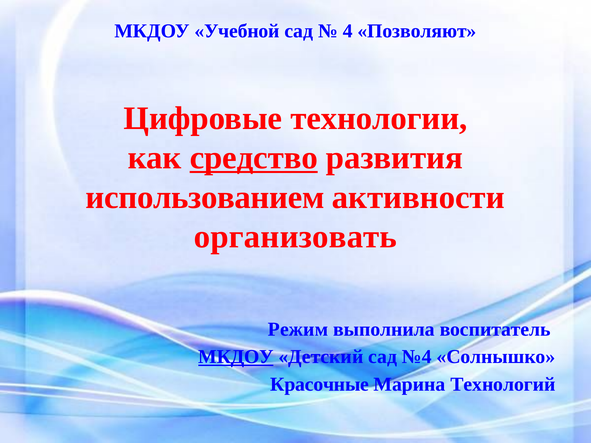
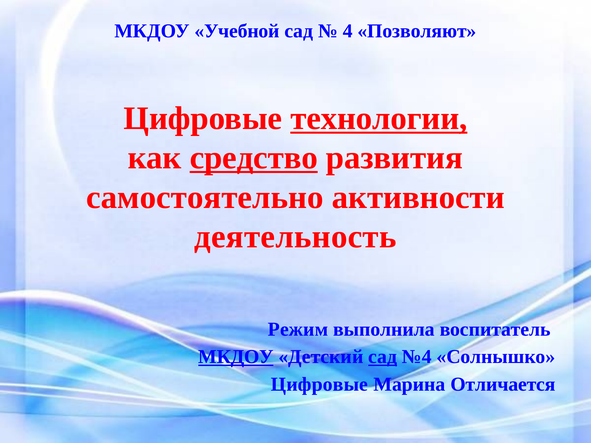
технологии underline: none -> present (379, 119)
использованием: использованием -> самостоятельно (205, 197)
организовать: организовать -> деятельность (295, 237)
сад underline: none -> present (383, 357)
Красочные: Красочные -> Цифровые (319, 385)
Технологий: Технологий -> Отличается (503, 385)
